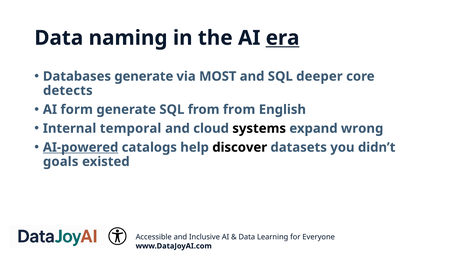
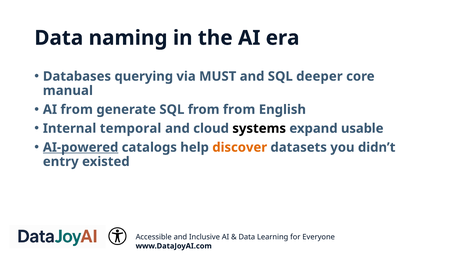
era underline: present -> none (283, 38)
Databases generate: generate -> querying (144, 76)
MOST: MOST -> MUST (218, 76)
detects: detects -> manual (68, 90)
AI form: form -> from (77, 109)
wrong: wrong -> usable (362, 128)
discover colour: black -> orange (240, 147)
goals: goals -> entry (61, 161)
